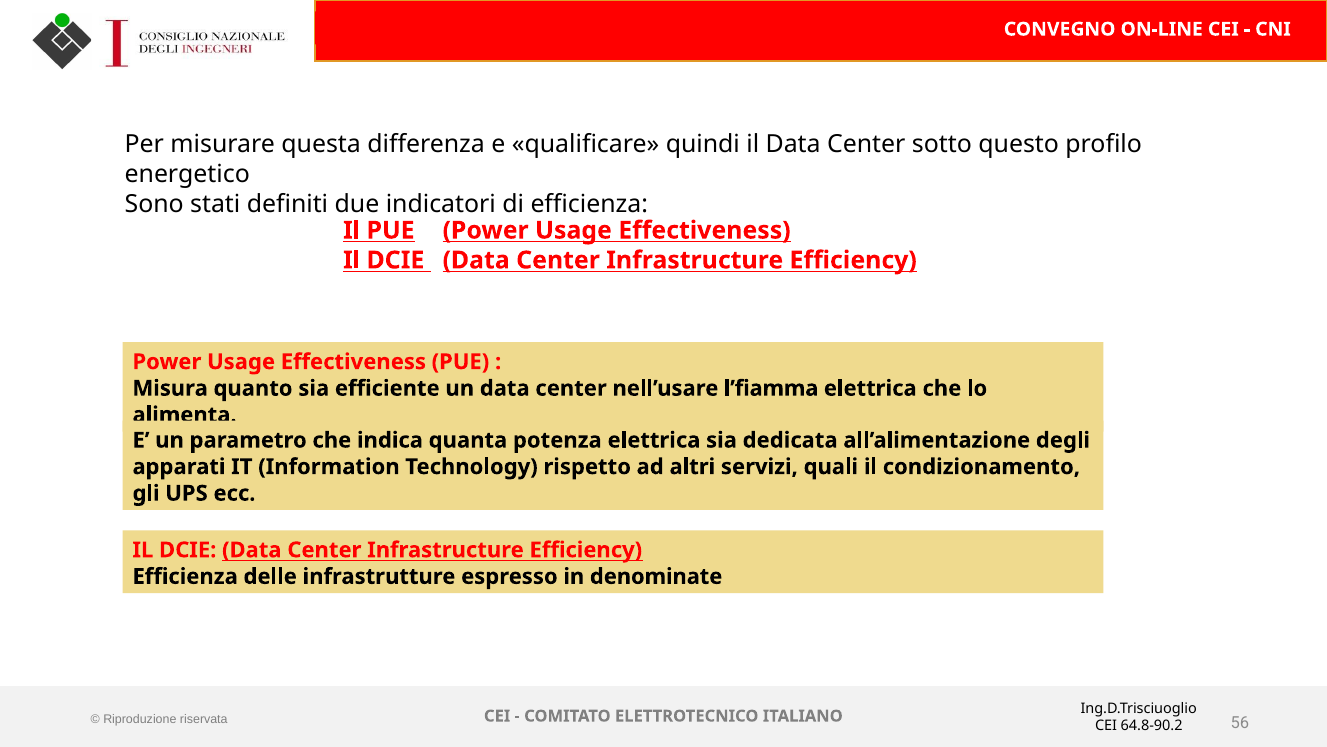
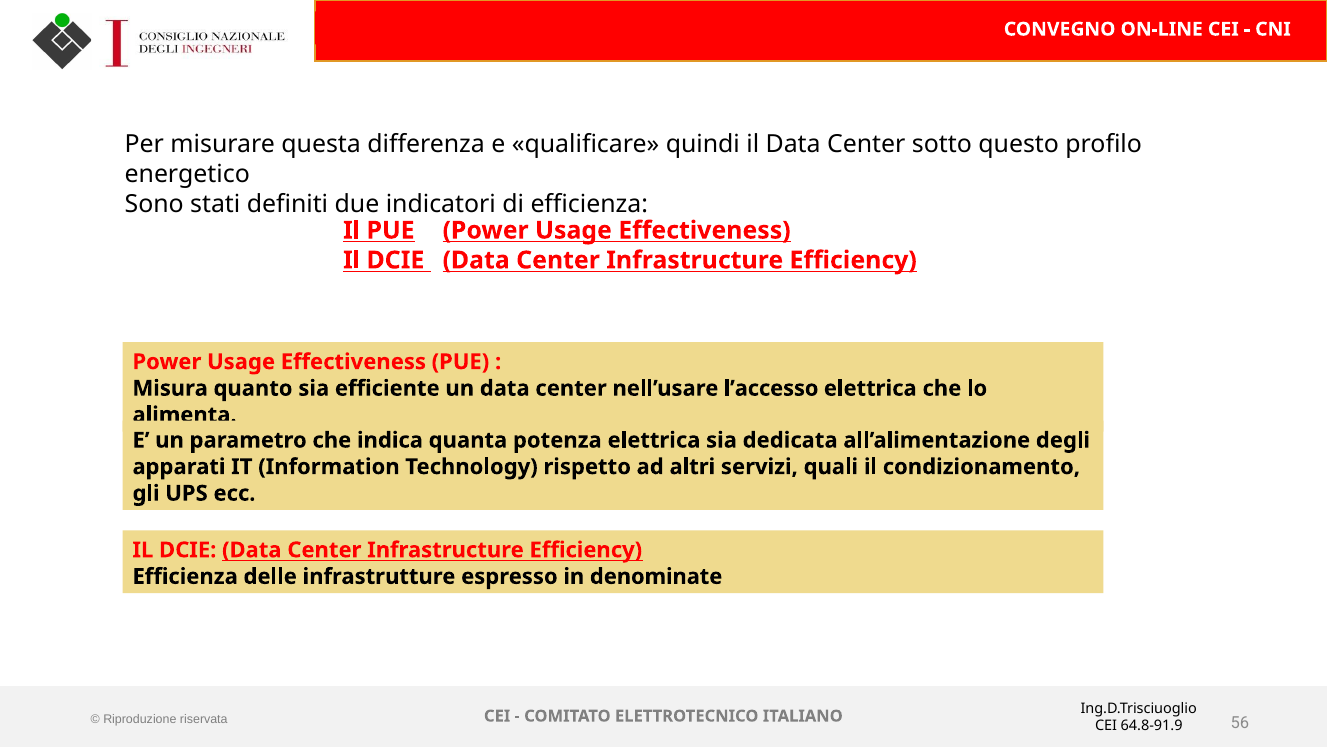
l’fiamma: l’fiamma -> l’accesso (771, 388)
64.8-90.2: 64.8-90.2 -> 64.8-91.9 (1152, 725)
